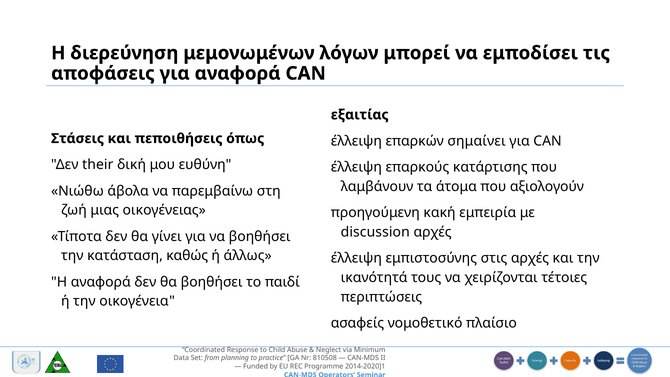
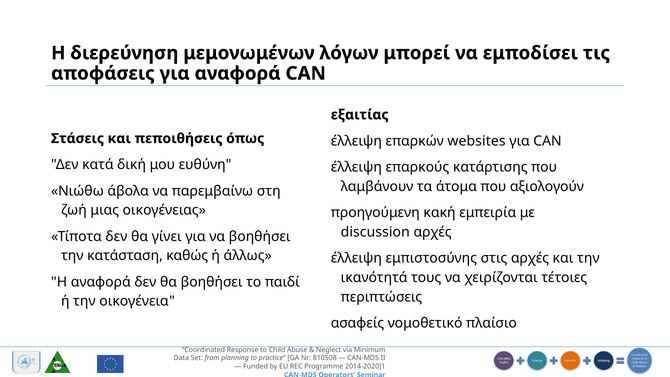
σημαίνει: σημαίνει -> websites (477, 141)
their: their -> κατά (98, 165)
